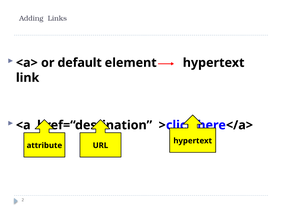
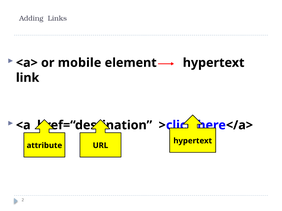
default: default -> mobile (80, 63)
